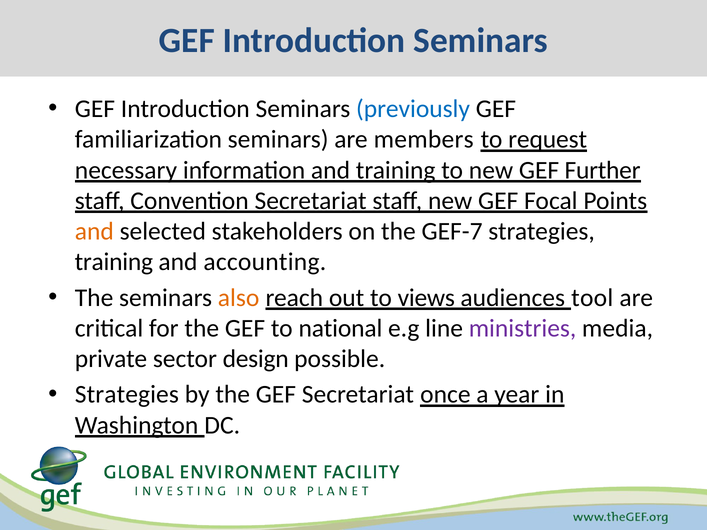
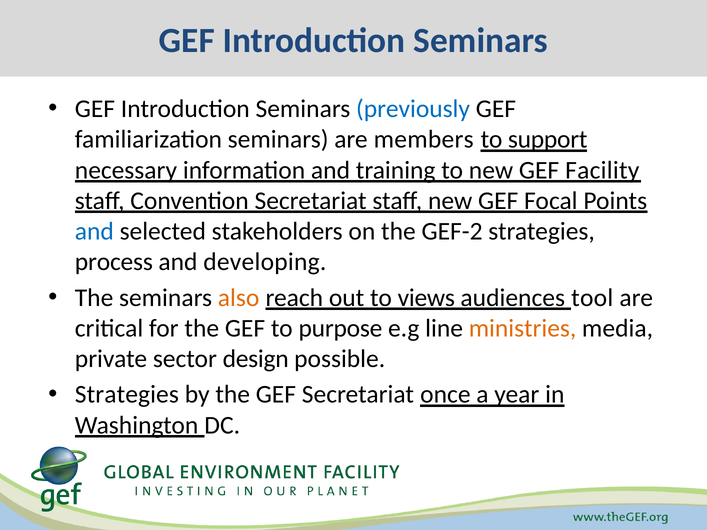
request: request -> support (548, 140)
Further: Further -> Facility (602, 170)
and colour: orange -> blue (94, 231)
GEF-7: GEF-7 -> GEF-2 (452, 231)
training: training -> process (114, 262)
accounting: accounting -> developing (265, 262)
national: national -> purpose (340, 328)
ministries colour: purple -> orange (523, 328)
